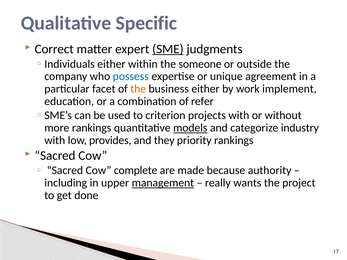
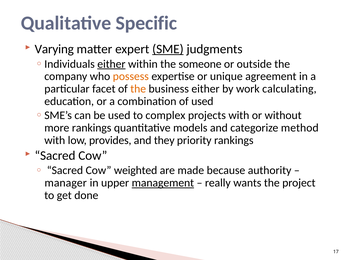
Correct: Correct -> Varying (54, 49)
either underline: none -> present (111, 64)
possess colour: blue -> orange (131, 76)
implement: implement -> calculating (289, 89)
of refer: refer -> used (202, 101)
criterion: criterion -> complex (165, 116)
models underline: present -> none (190, 128)
industry: industry -> method (300, 128)
complete: complete -> weighted (136, 171)
including: including -> manager (66, 183)
